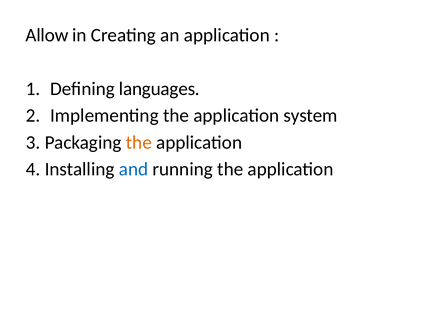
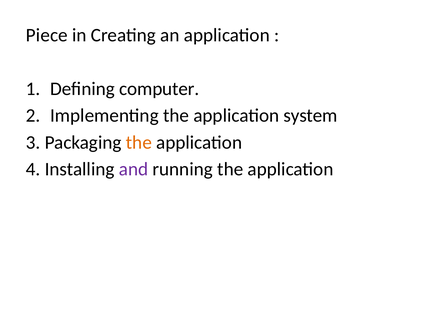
Allow: Allow -> Piece (47, 35)
languages: languages -> computer (159, 89)
and colour: blue -> purple (134, 169)
